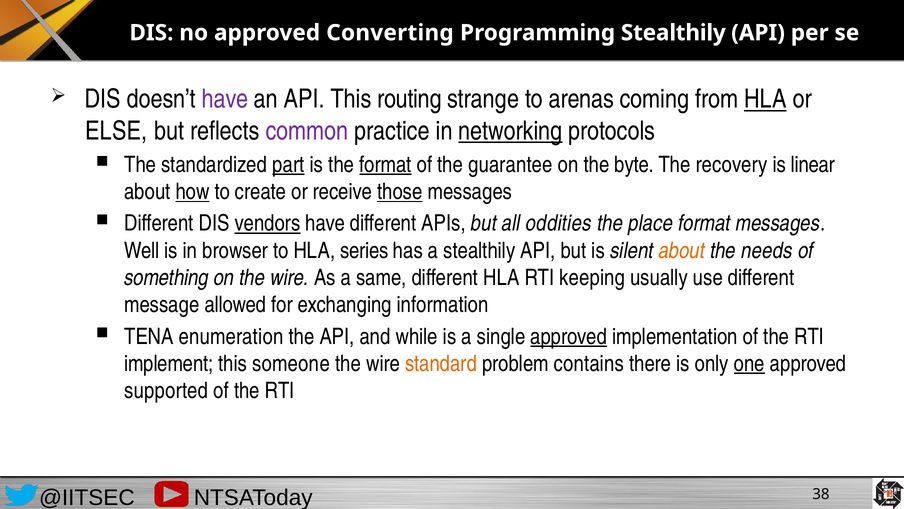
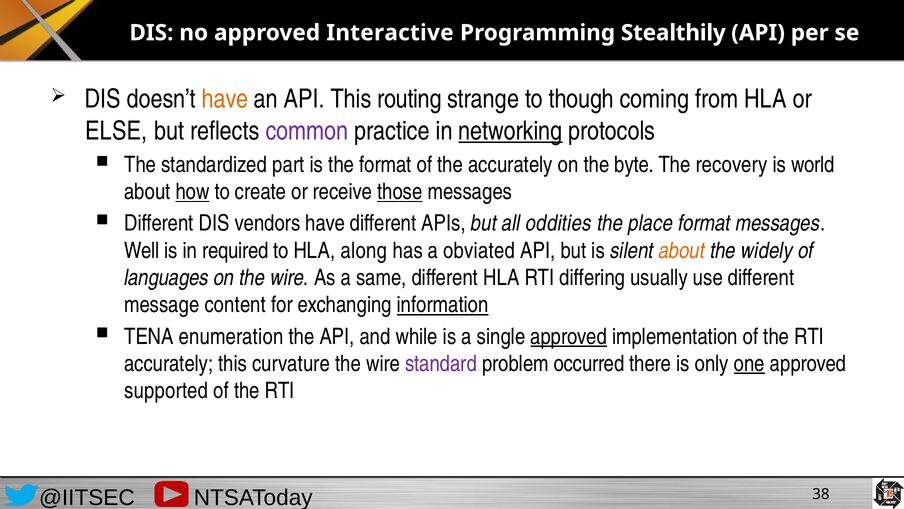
Converting: Converting -> Interactive (390, 33)
have colour: purple -> orange (225, 99)
arenas: arenas -> though (581, 99)
HLA underline: present -> none (765, 99)
part underline: present -> none (288, 164)
format underline: present -> none (385, 164)
the guarantee: guarantee -> accurately (510, 164)
linear: linear -> world (813, 164)
vendors underline: present -> none (268, 223)
browser: browser -> required (235, 250)
series: series -> along (364, 250)
a stealthily: stealthily -> obviated (479, 250)
needs: needs -> widely (767, 250)
something: something -> languages (166, 277)
keeping: keeping -> differing (592, 277)
allowed: allowed -> content (235, 305)
information underline: none -> present (443, 305)
implement: implement -> accurately (169, 363)
someone: someone -> curvature (291, 363)
standard colour: orange -> purple (441, 363)
contains: contains -> occurred (589, 363)
